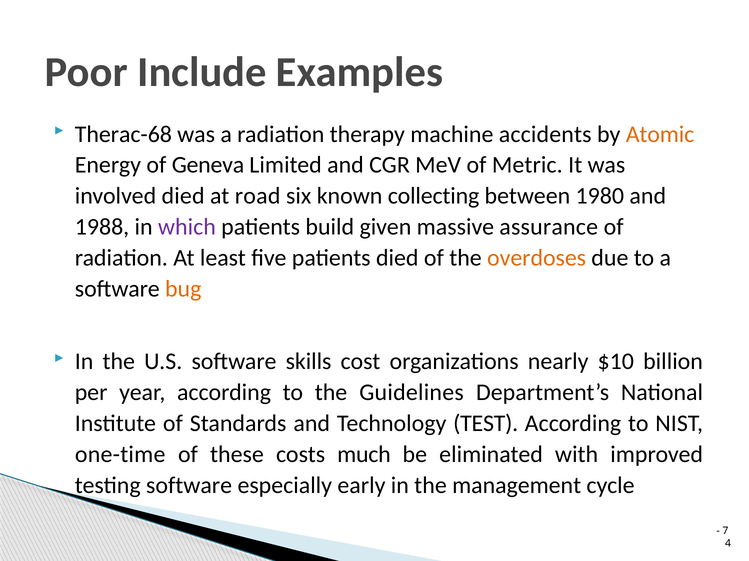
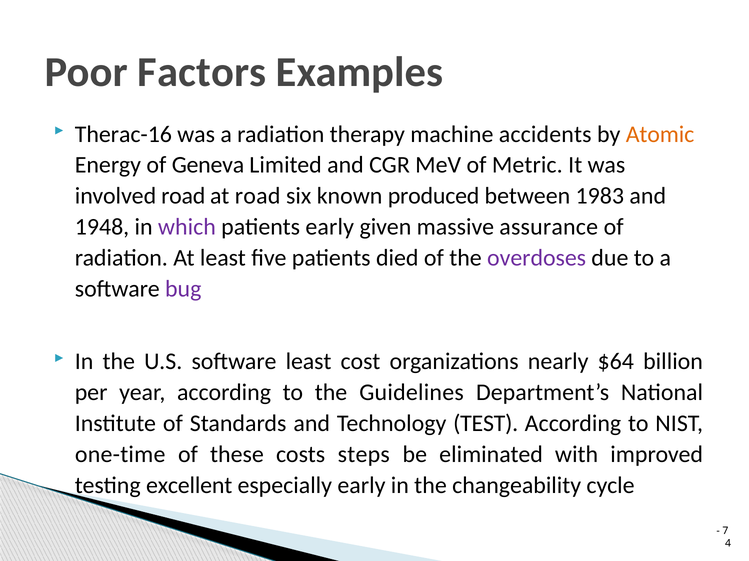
Include: Include -> Factors (202, 72)
Therac-68: Therac-68 -> Therac-16 (123, 134)
involved died: died -> road (183, 196)
collecting: collecting -> produced (434, 196)
1980: 1980 -> 1983 (600, 196)
1988: 1988 -> 1948 (102, 227)
patients build: build -> early (330, 227)
overdoses colour: orange -> purple (537, 258)
bug colour: orange -> purple (183, 289)
software skills: skills -> least (309, 362)
$10: $10 -> $64 (616, 362)
much: much -> steps (364, 455)
testing software: software -> excellent (189, 486)
management: management -> changeability (517, 486)
